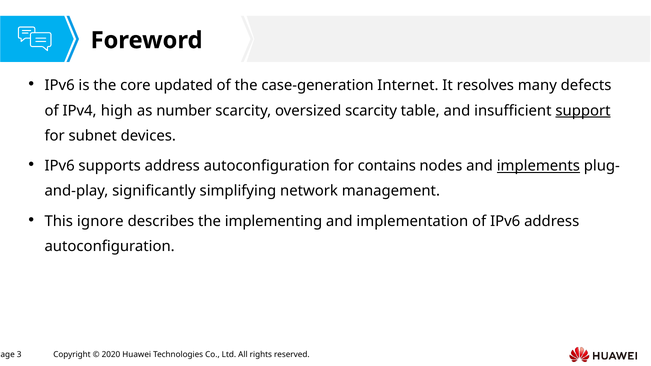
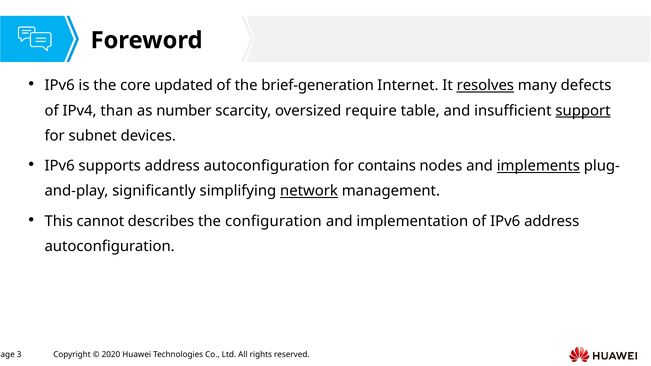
case-generation: case-generation -> brief-generation (318, 86)
resolves underline: none -> present (485, 86)
high: high -> than (117, 111)
oversized scarcity: scarcity -> require (371, 111)
network underline: none -> present (309, 191)
ignore: ignore -> cannot (100, 222)
implementing: implementing -> configuration (273, 222)
